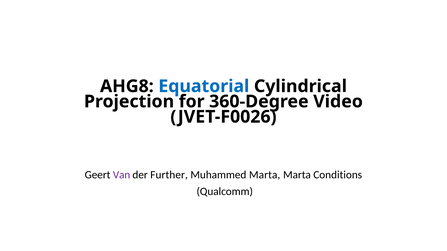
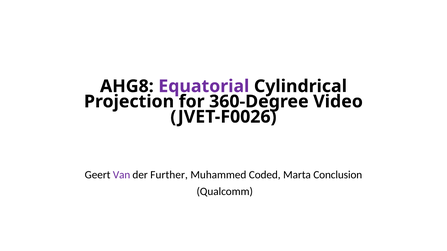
Equatorial colour: blue -> purple (204, 86)
Muhammed Marta: Marta -> Coded (265, 175)
Conditions: Conditions -> Conclusion (338, 175)
